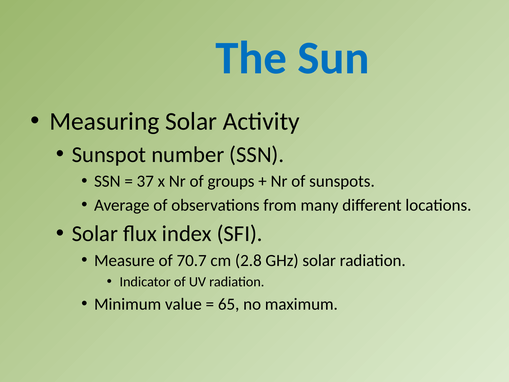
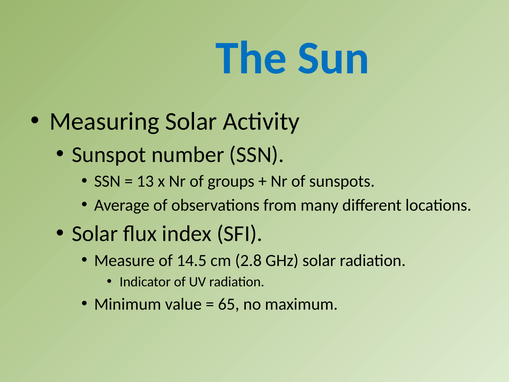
37: 37 -> 13 (145, 181)
70.7: 70.7 -> 14.5 (192, 260)
